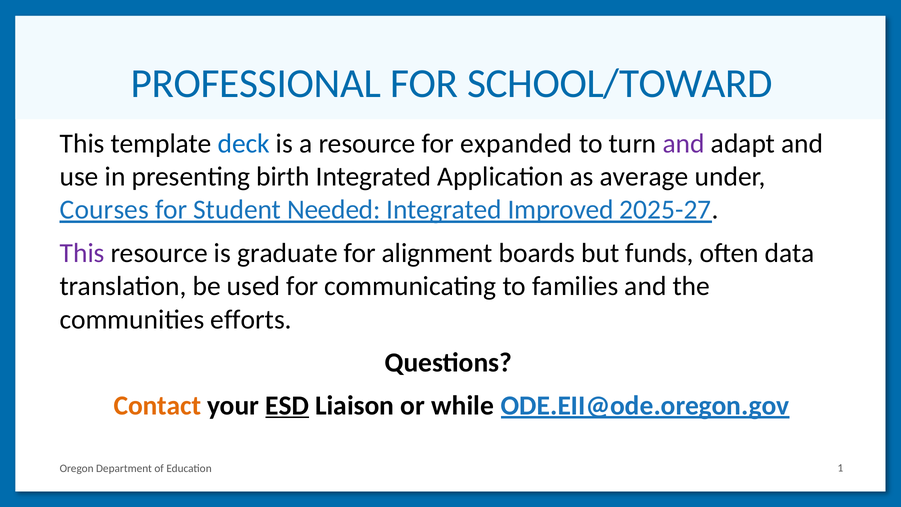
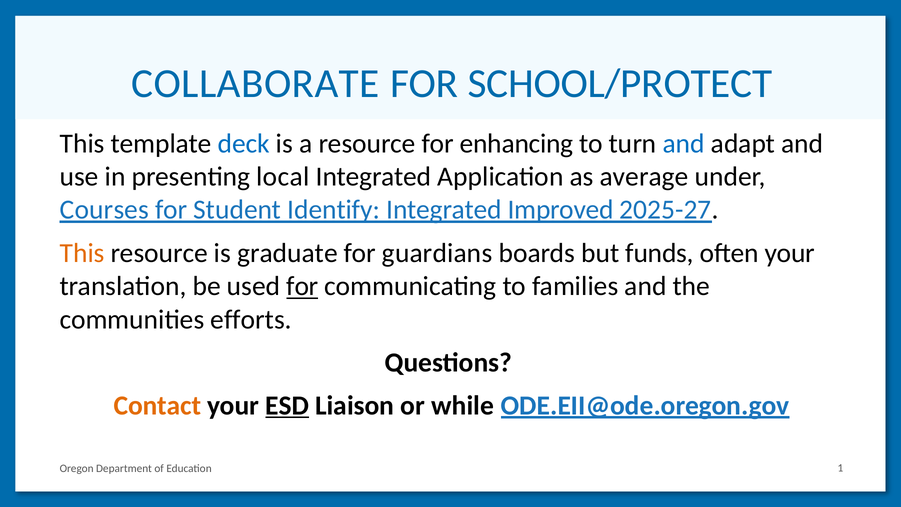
PROFESSIONAL: PROFESSIONAL -> COLLABORATE (255, 84)
SCHOOL/TOWARD: SCHOOL/TOWARD -> SCHOOL/PROTECT (620, 84)
expanded: expanded -> enhancing (517, 144)
and colour: purple -> blue (684, 144)
birth: birth -> local (283, 177)
Needed: Needed -> Identify (334, 210)
This colour: purple -> orange (82, 253)
alignment: alignment -> guardians (437, 253)
often data: data -> your (790, 253)
for underline: none -> present (302, 286)
